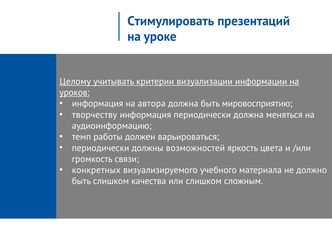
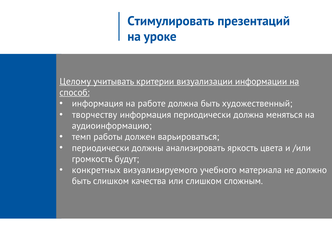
уроков: уроков -> способ (74, 93)
автора: автора -> работе (152, 104)
мировосприятию: мировосприятию -> художественный (257, 104)
возможностей: возможностей -> анализировать (195, 148)
связи: связи -> будут (127, 159)
